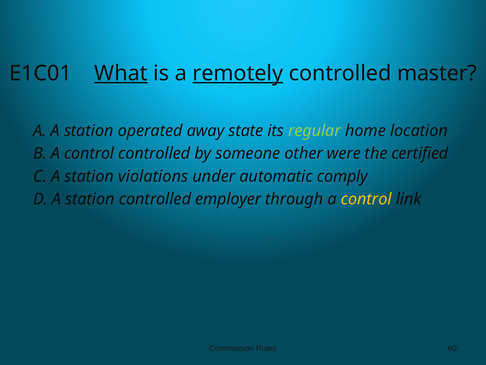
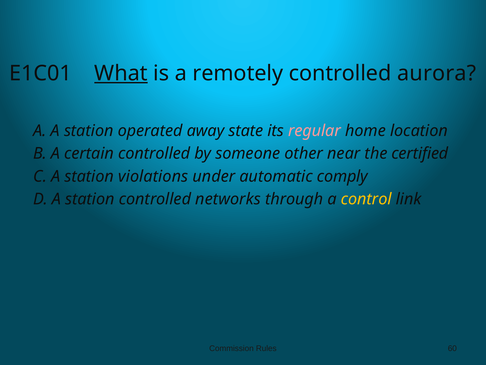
remotely underline: present -> none (238, 73)
master: master -> aurora (437, 73)
regular colour: light green -> pink (315, 131)
B A control: control -> certain (89, 153)
were: were -> near (344, 153)
employer: employer -> networks (228, 199)
